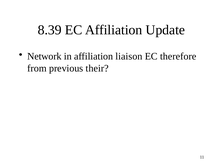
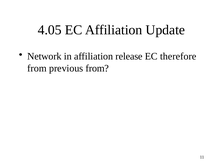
8.39: 8.39 -> 4.05 (50, 30)
liaison: liaison -> release (129, 56)
previous their: their -> from (97, 68)
